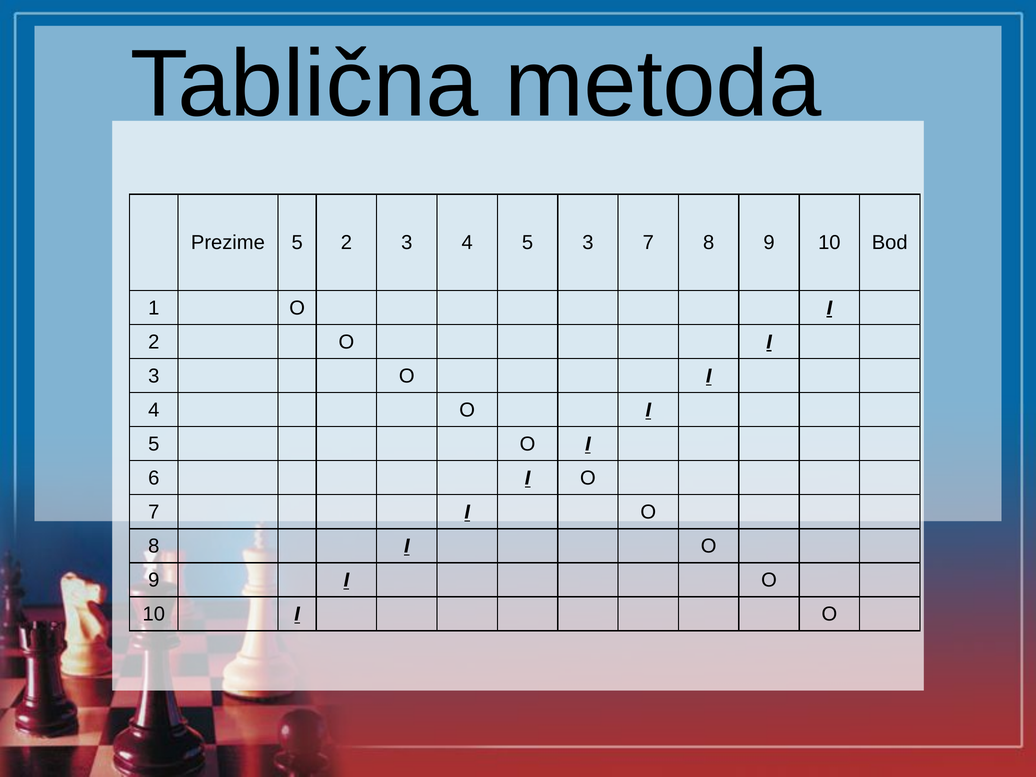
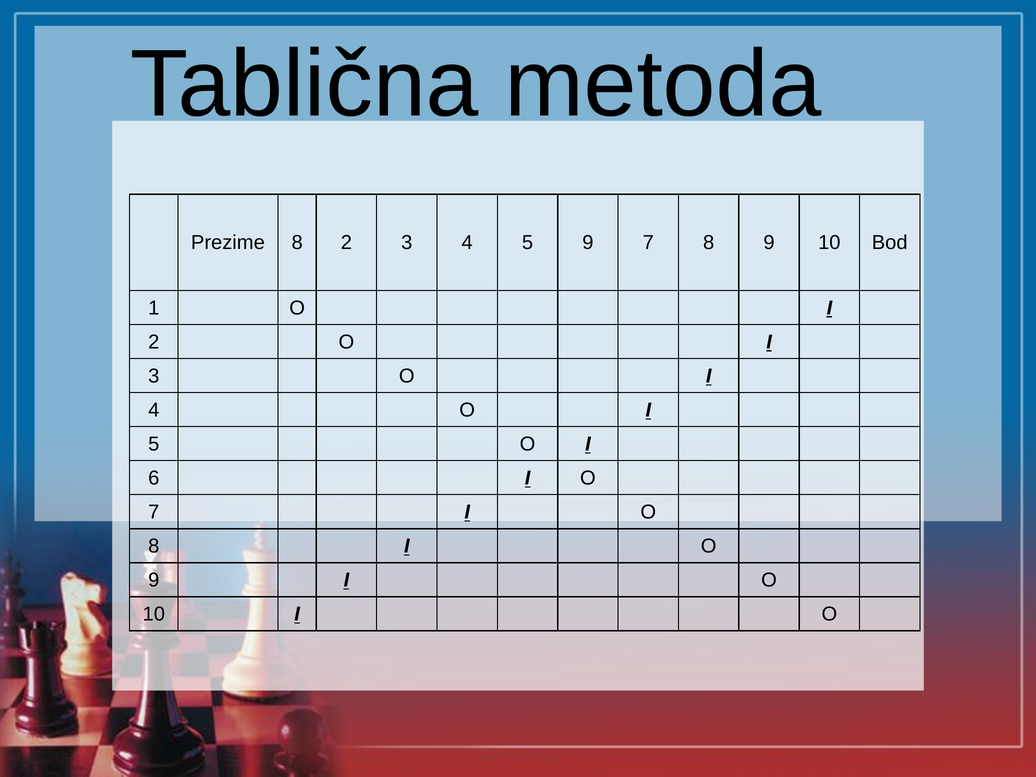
Prezime 5: 5 -> 8 (297, 243)
5 3: 3 -> 9 (588, 243)
